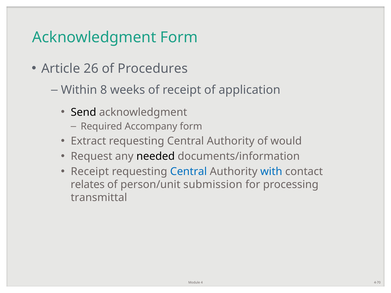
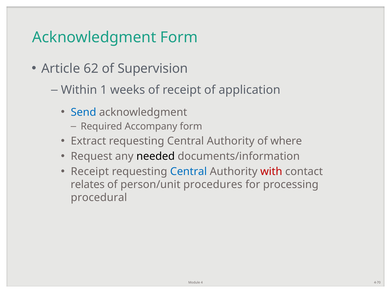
26: 26 -> 62 (91, 69)
Procedures: Procedures -> Supervision (153, 69)
8: 8 -> 1 (104, 90)
Send colour: black -> blue (83, 112)
would: would -> where (286, 141)
with colour: blue -> red (271, 172)
submission: submission -> procedures (213, 185)
transmittal: transmittal -> procedural (99, 198)
